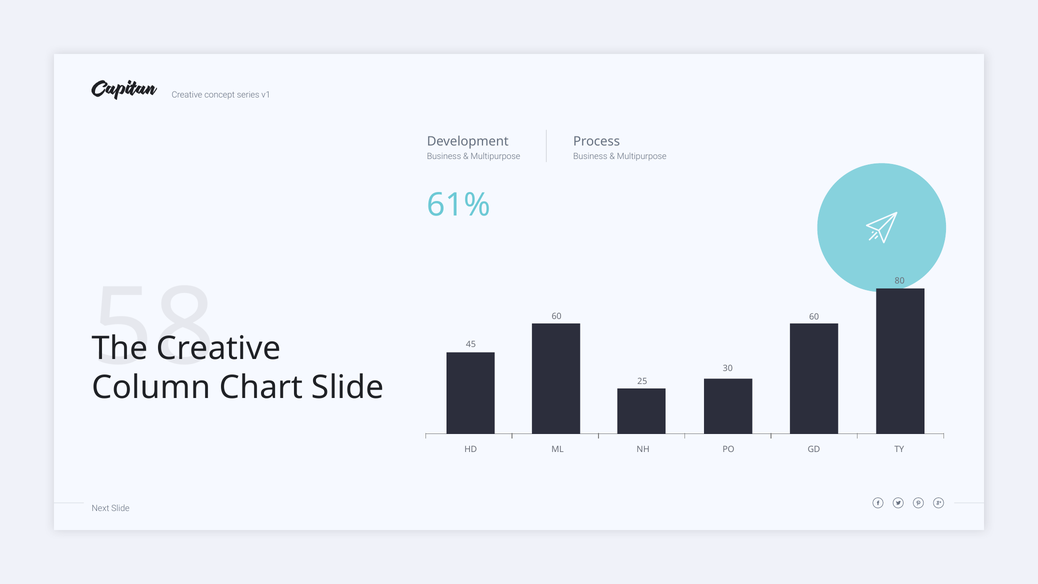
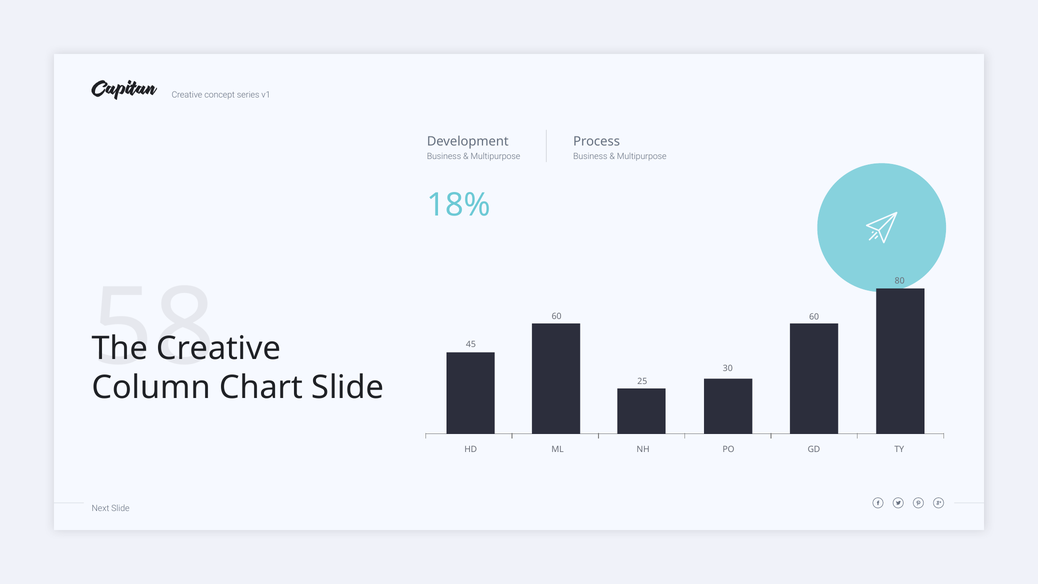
61%: 61% -> 18% (459, 205)
